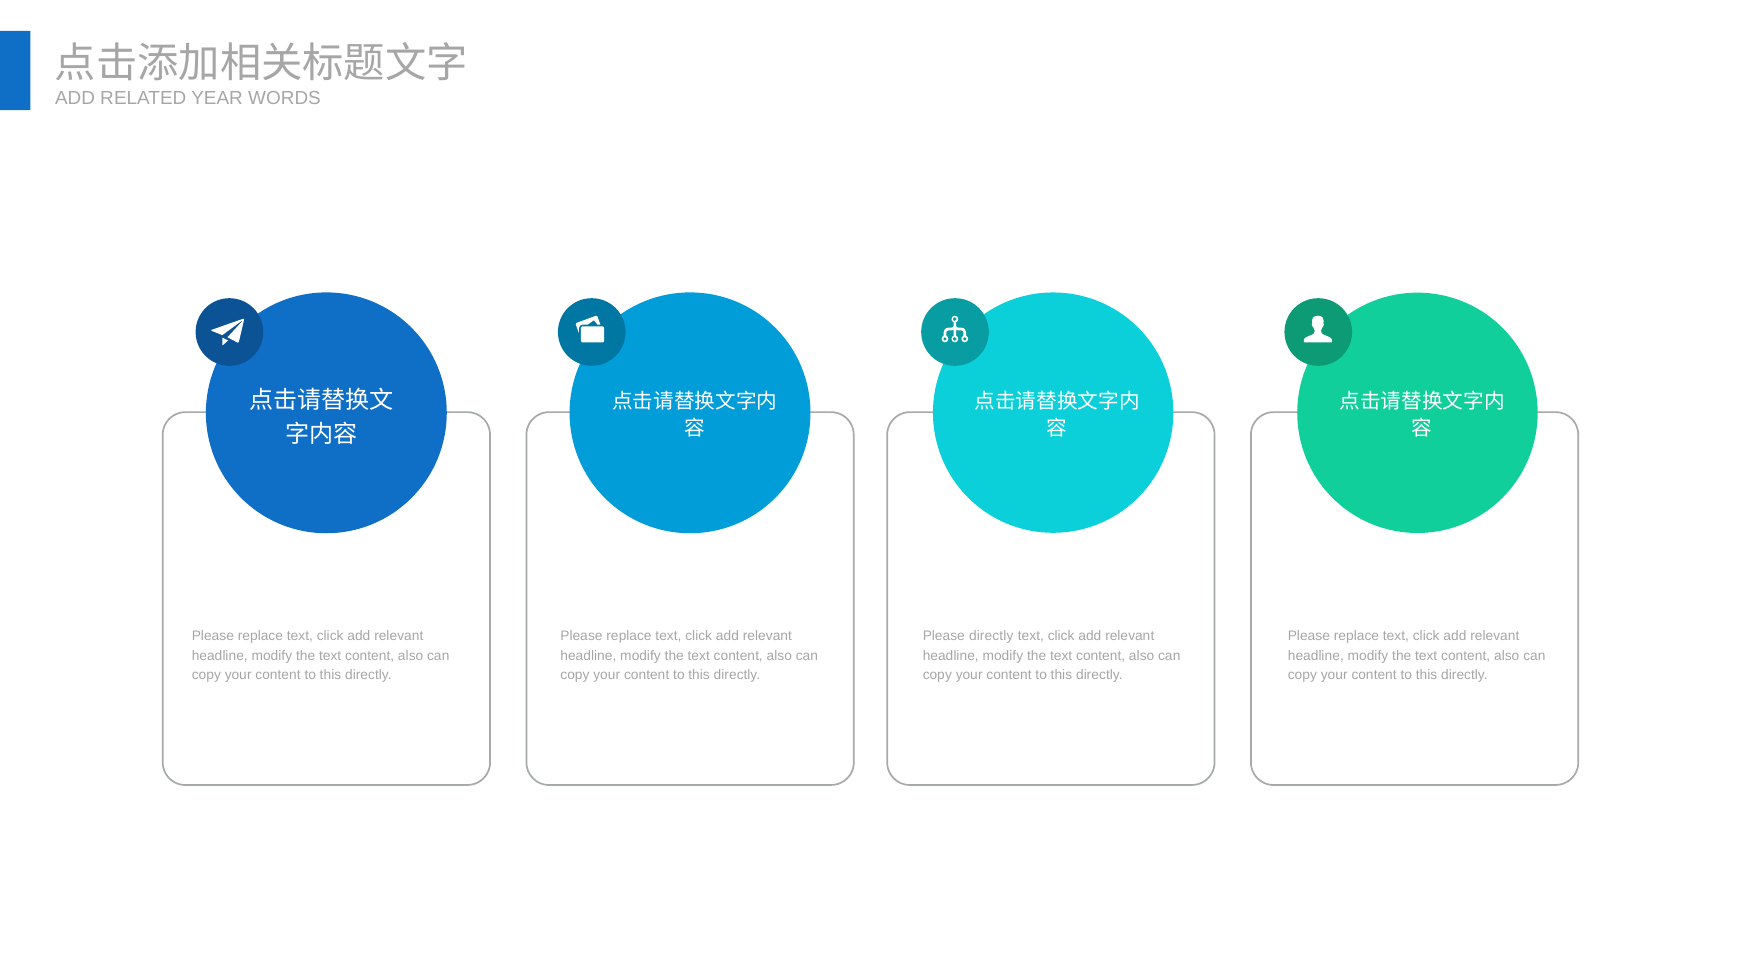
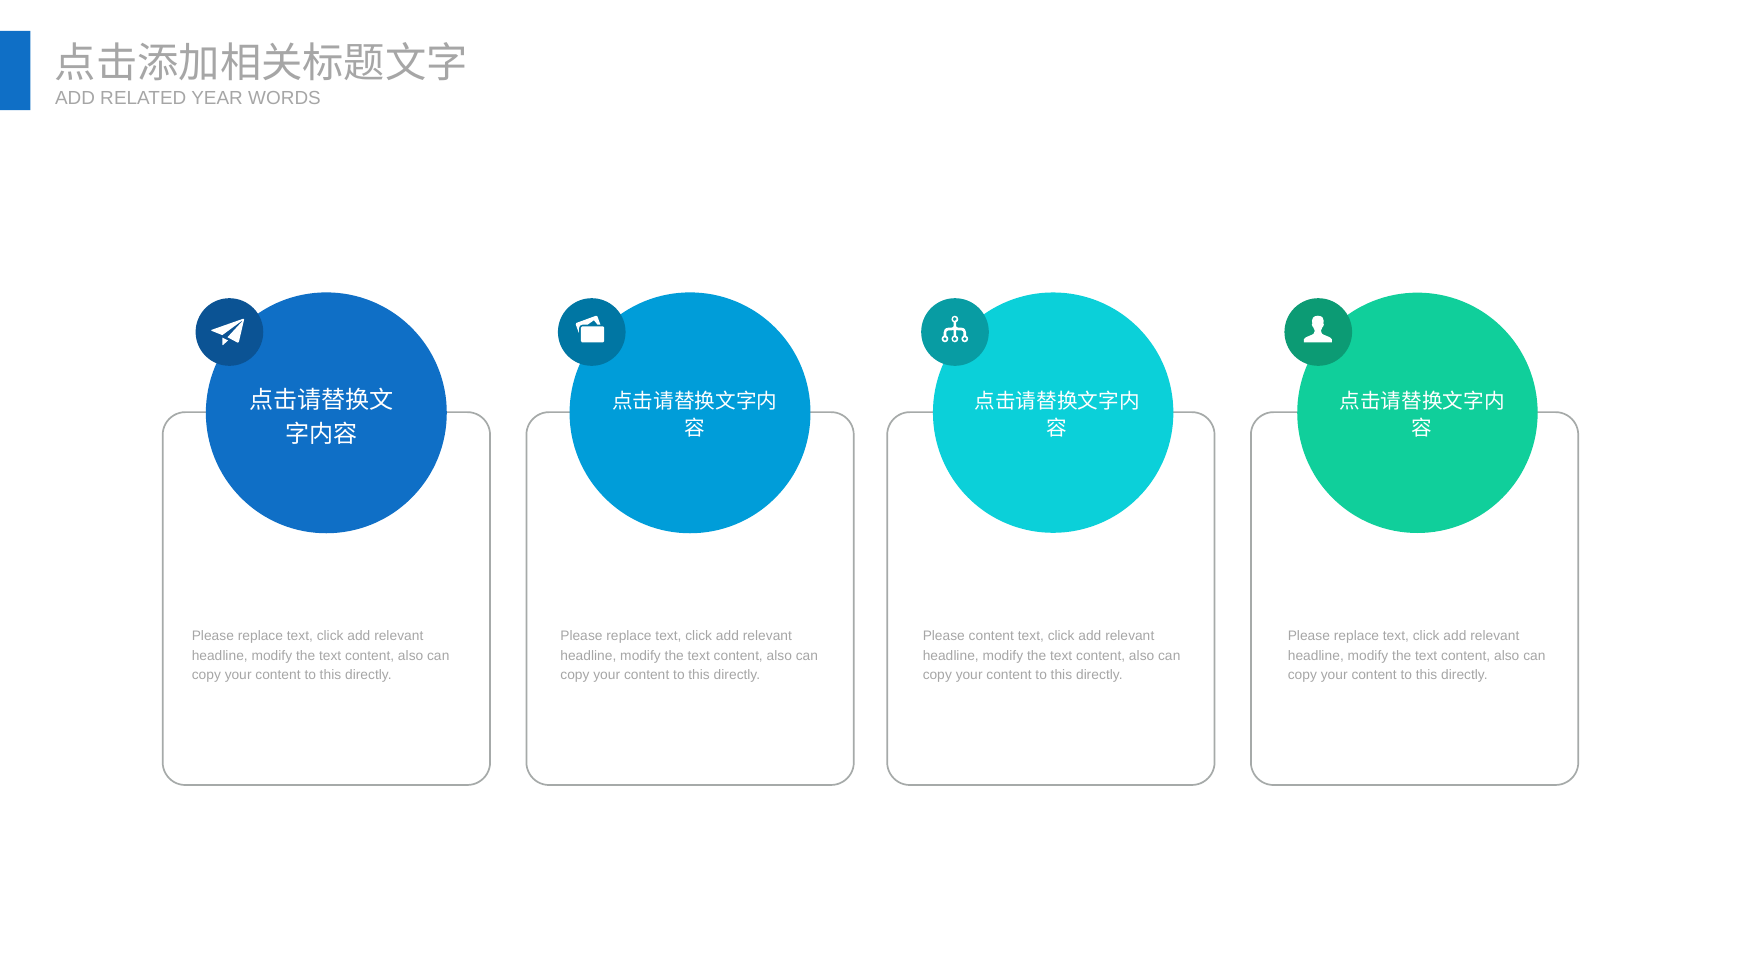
Please directly: directly -> content (991, 636)
